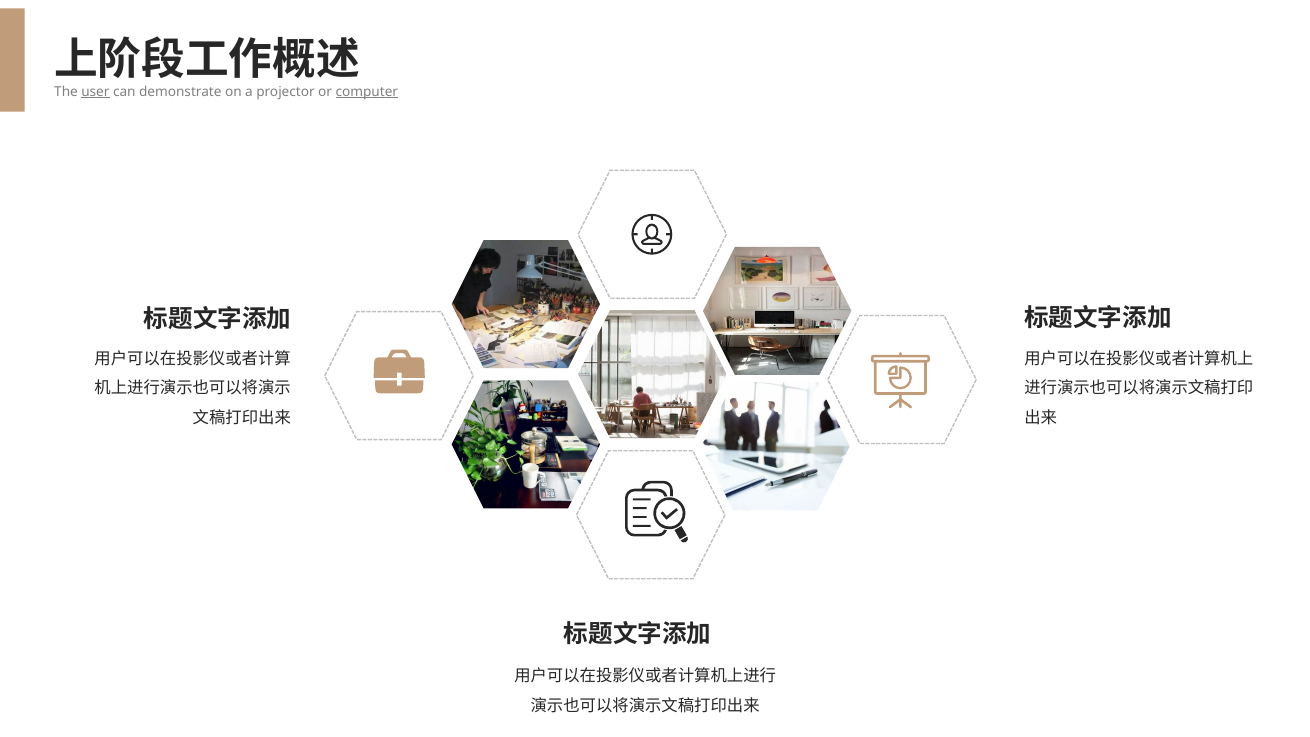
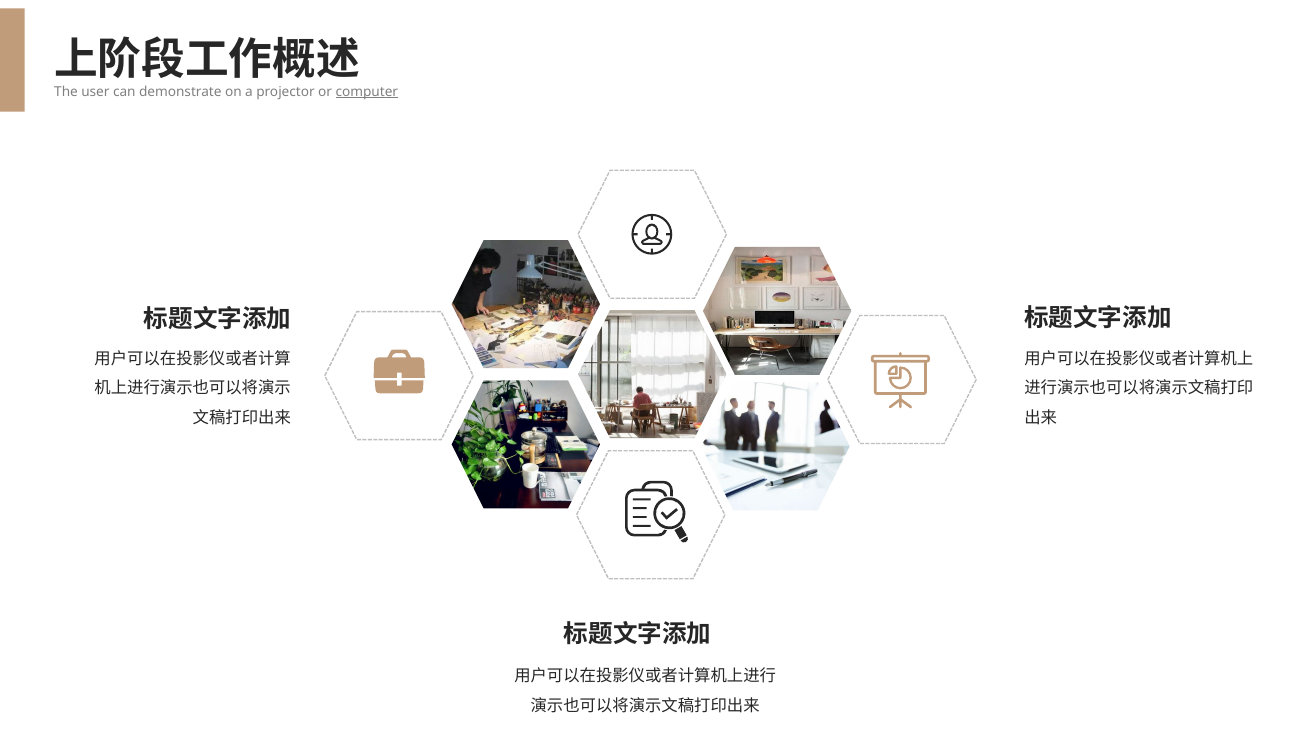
user underline: present -> none (95, 92)
